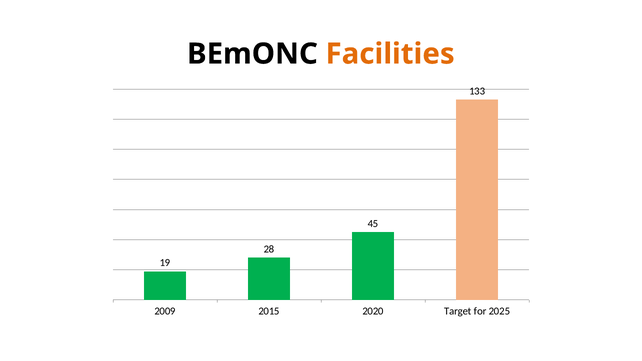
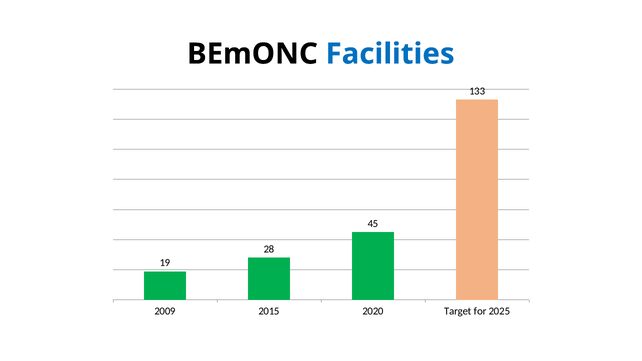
Facilities colour: orange -> blue (390, 54)
